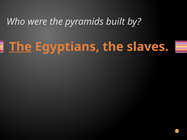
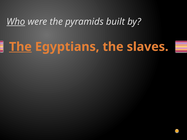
Who underline: none -> present (16, 22)
